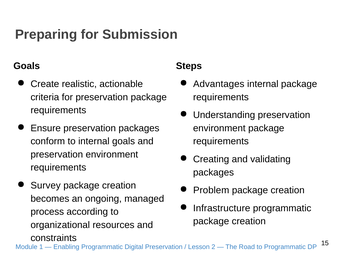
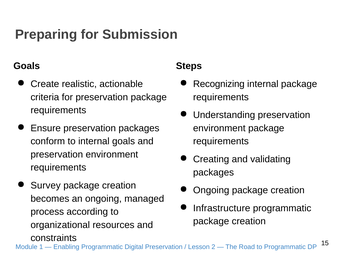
Advantages: Advantages -> Recognizing (219, 84)
Problem: Problem -> Ongoing (211, 190)
